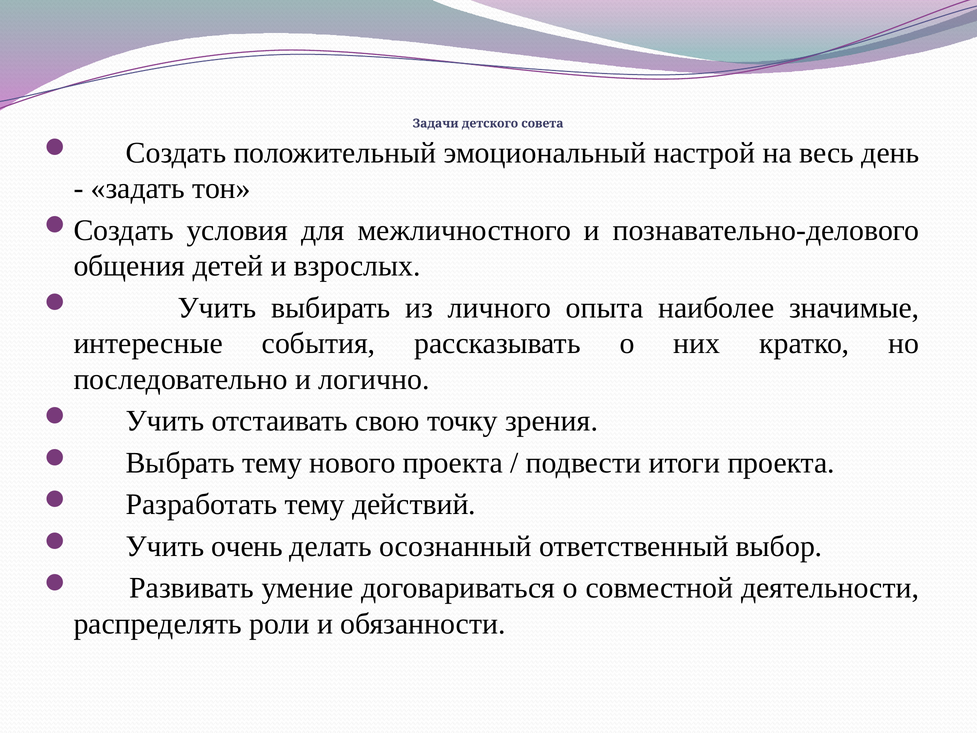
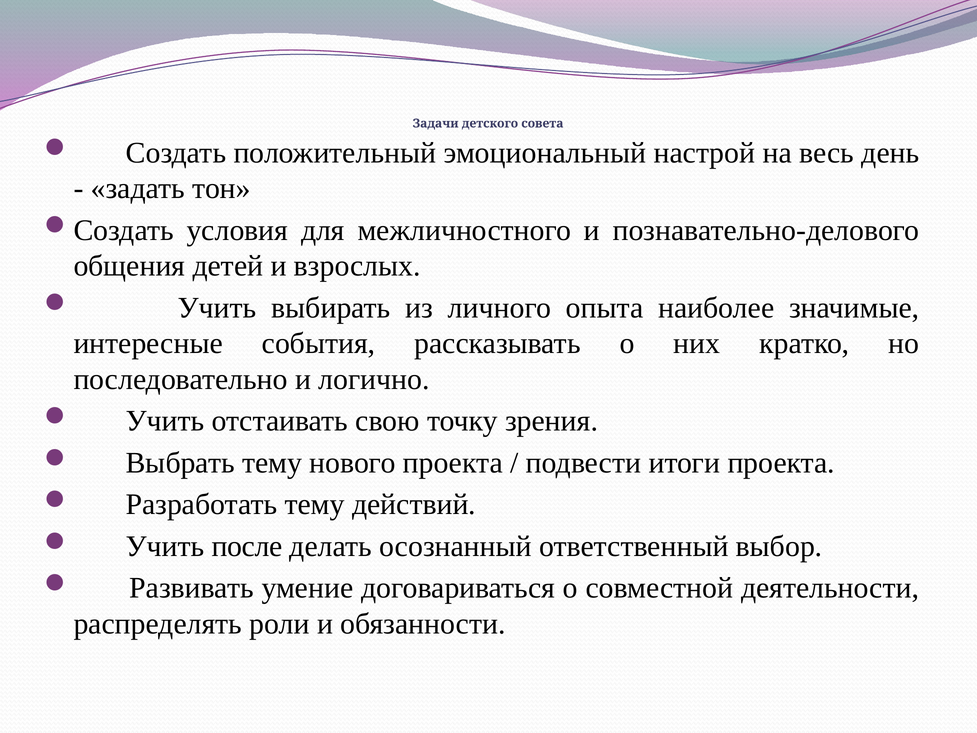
очень: очень -> после (247, 546)
